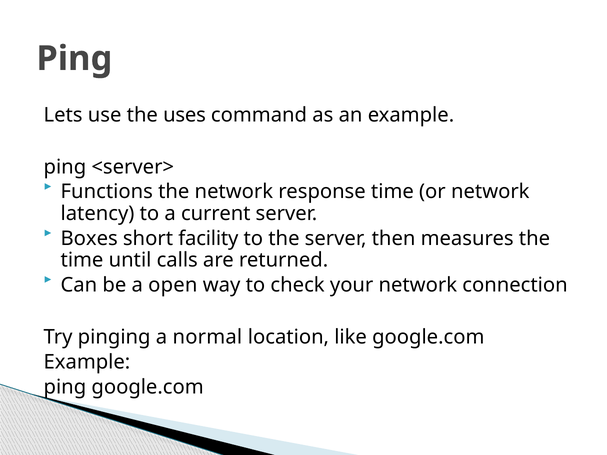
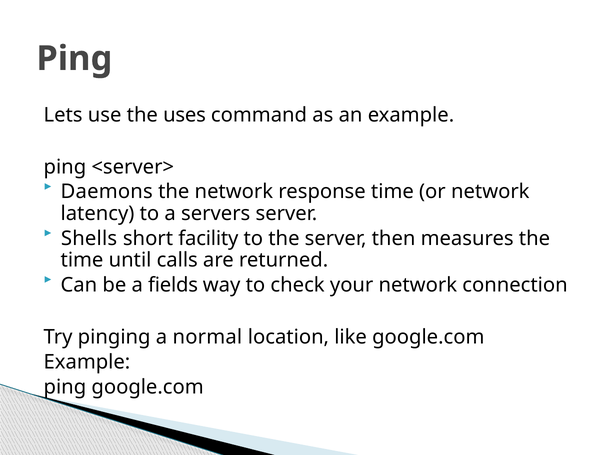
Functions: Functions -> Daemons (107, 192)
current: current -> servers (216, 214)
Boxes: Boxes -> Shells (89, 239)
open: open -> fields (173, 285)
